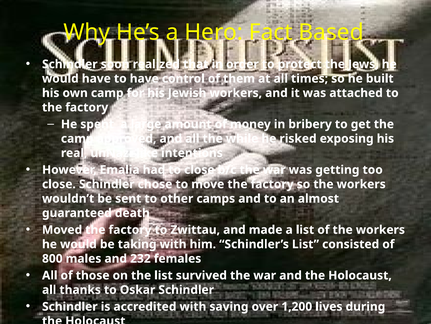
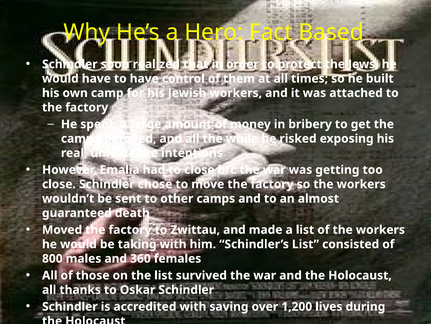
232: 232 -> 360 (140, 258)
